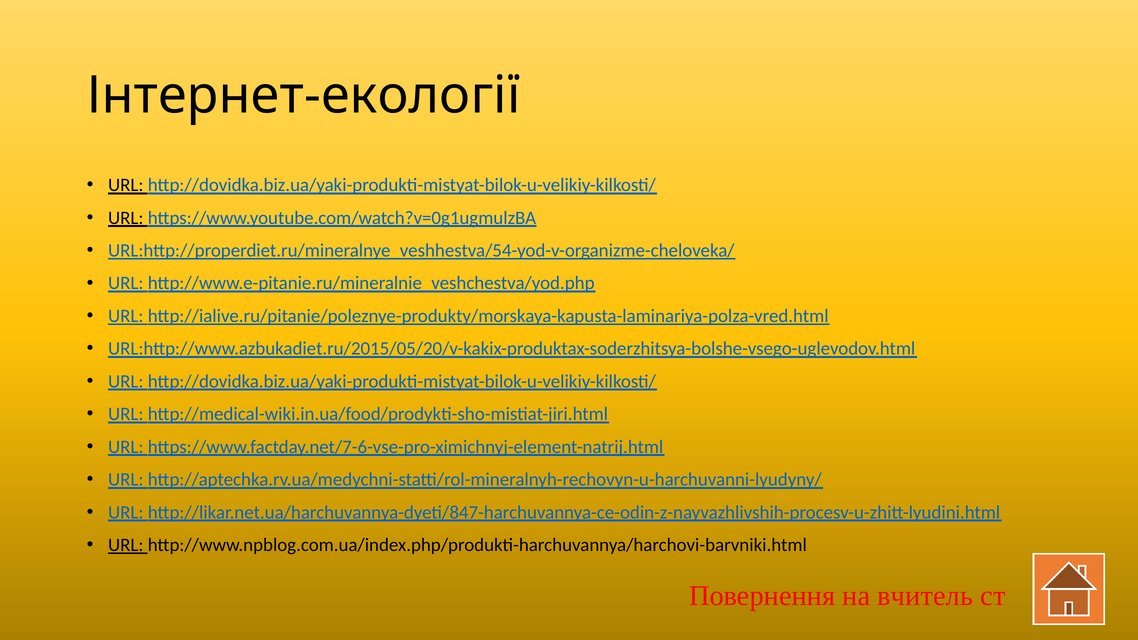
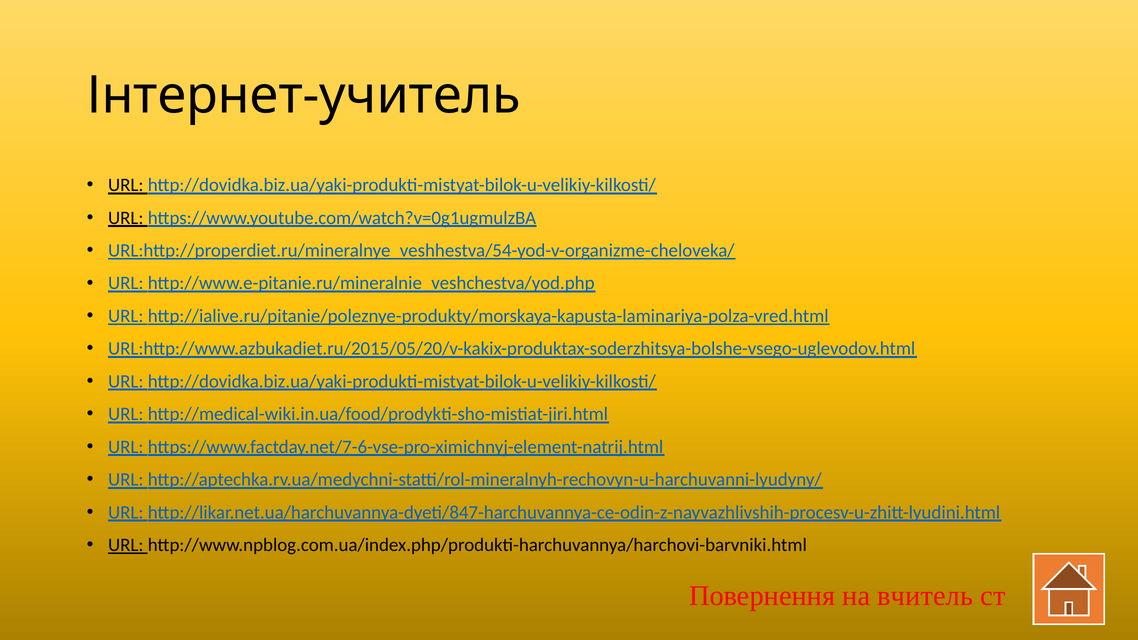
Інтернет-екології: Інтернет-екології -> Інтернет-учитель (304, 96)
